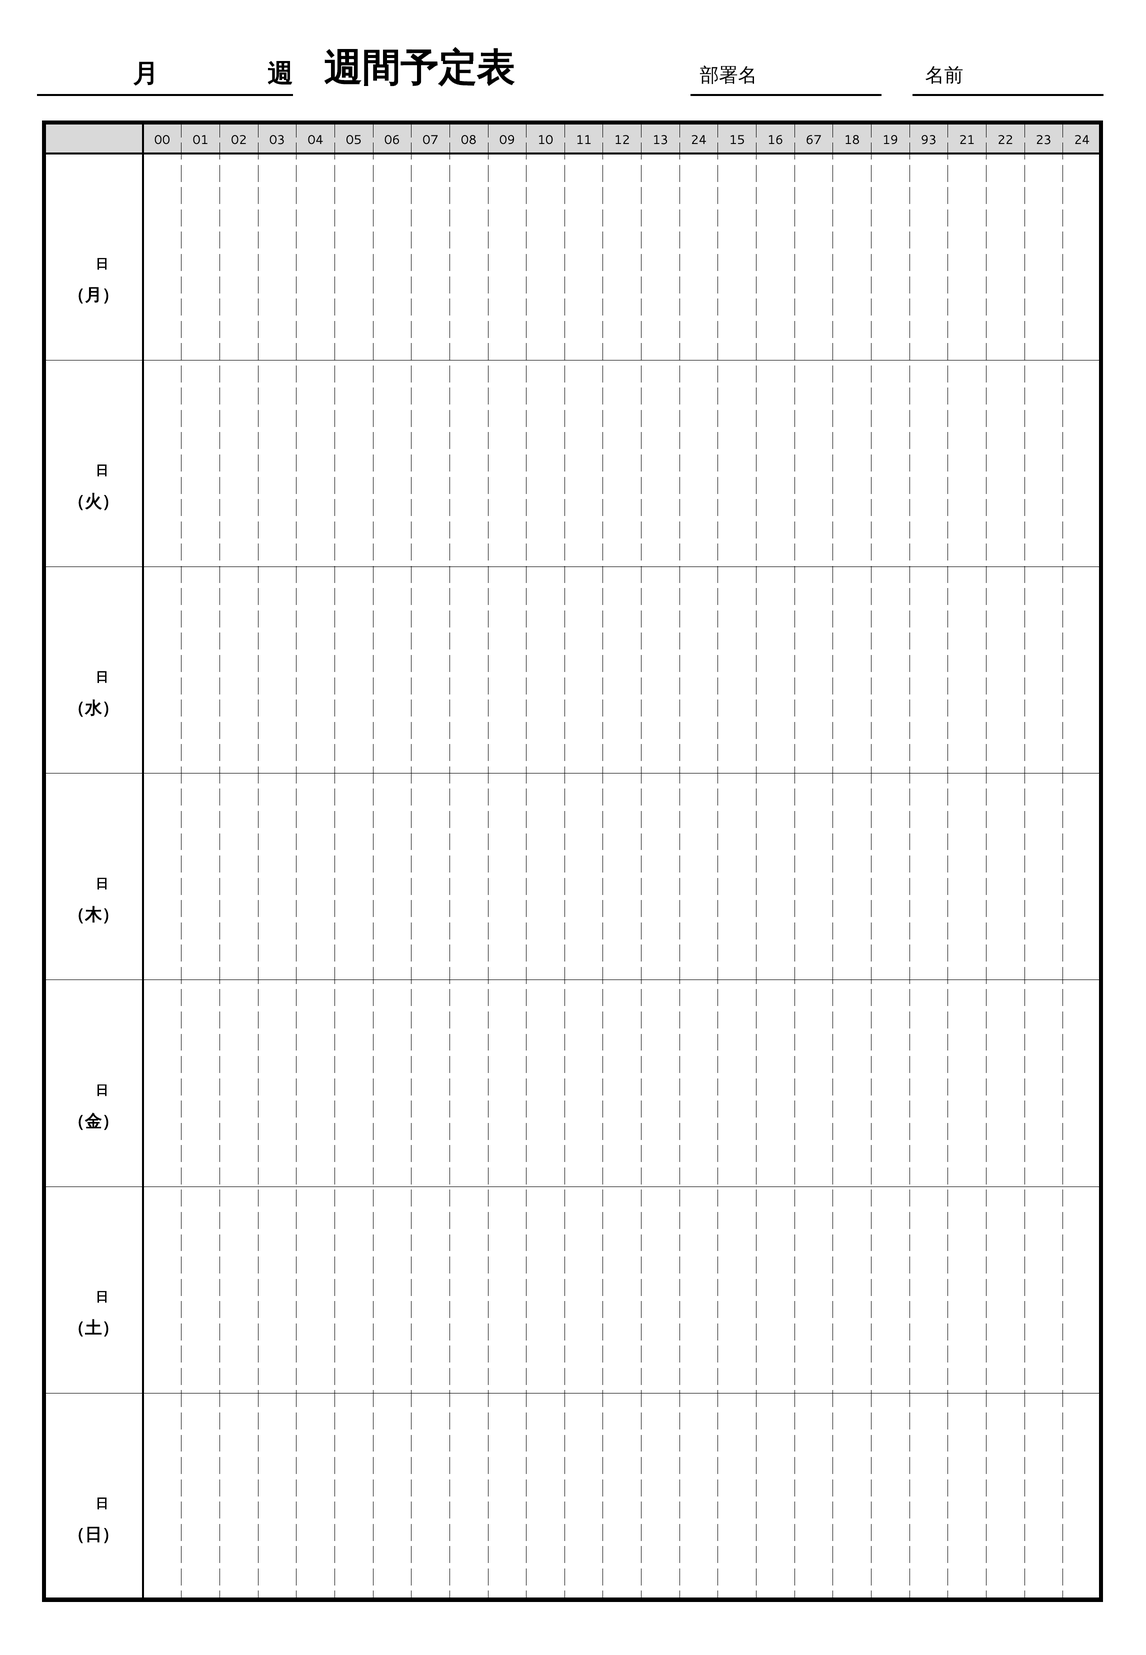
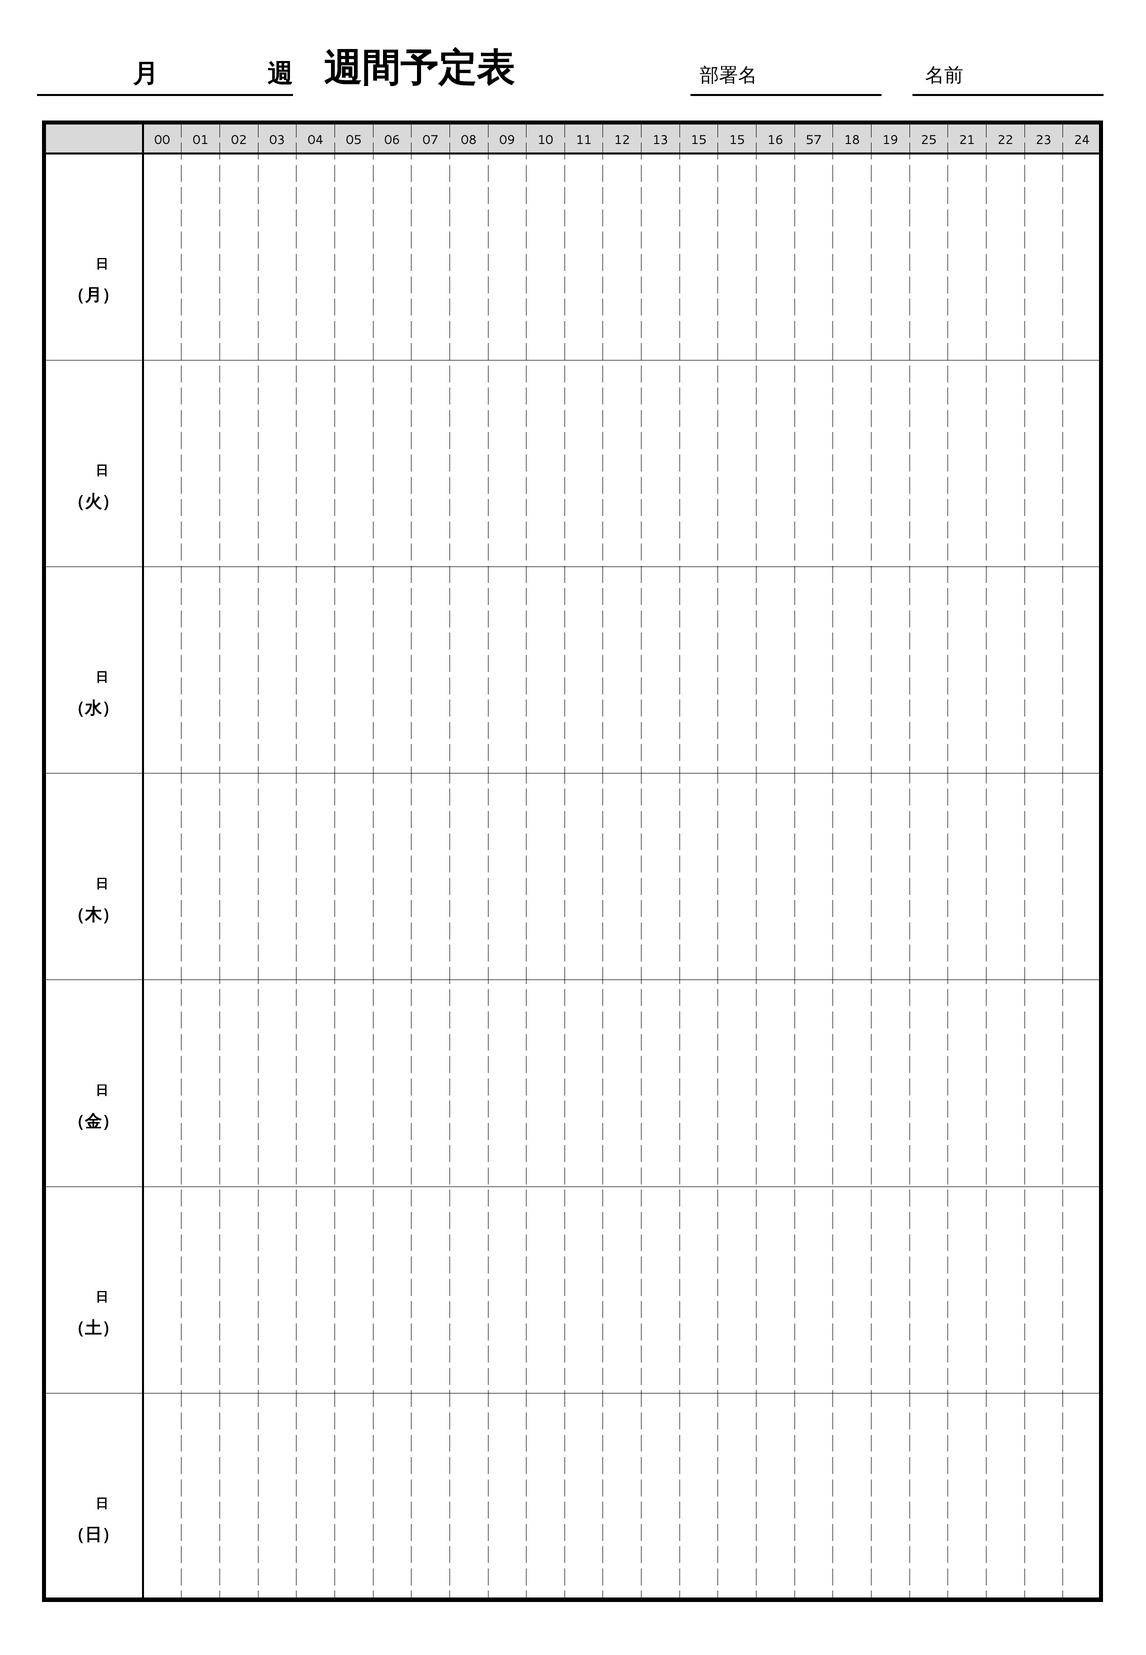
13 24: 24 -> 15 (699, 140)
67: 67 -> 57 (814, 140)
93: 93 -> 25 (929, 140)
